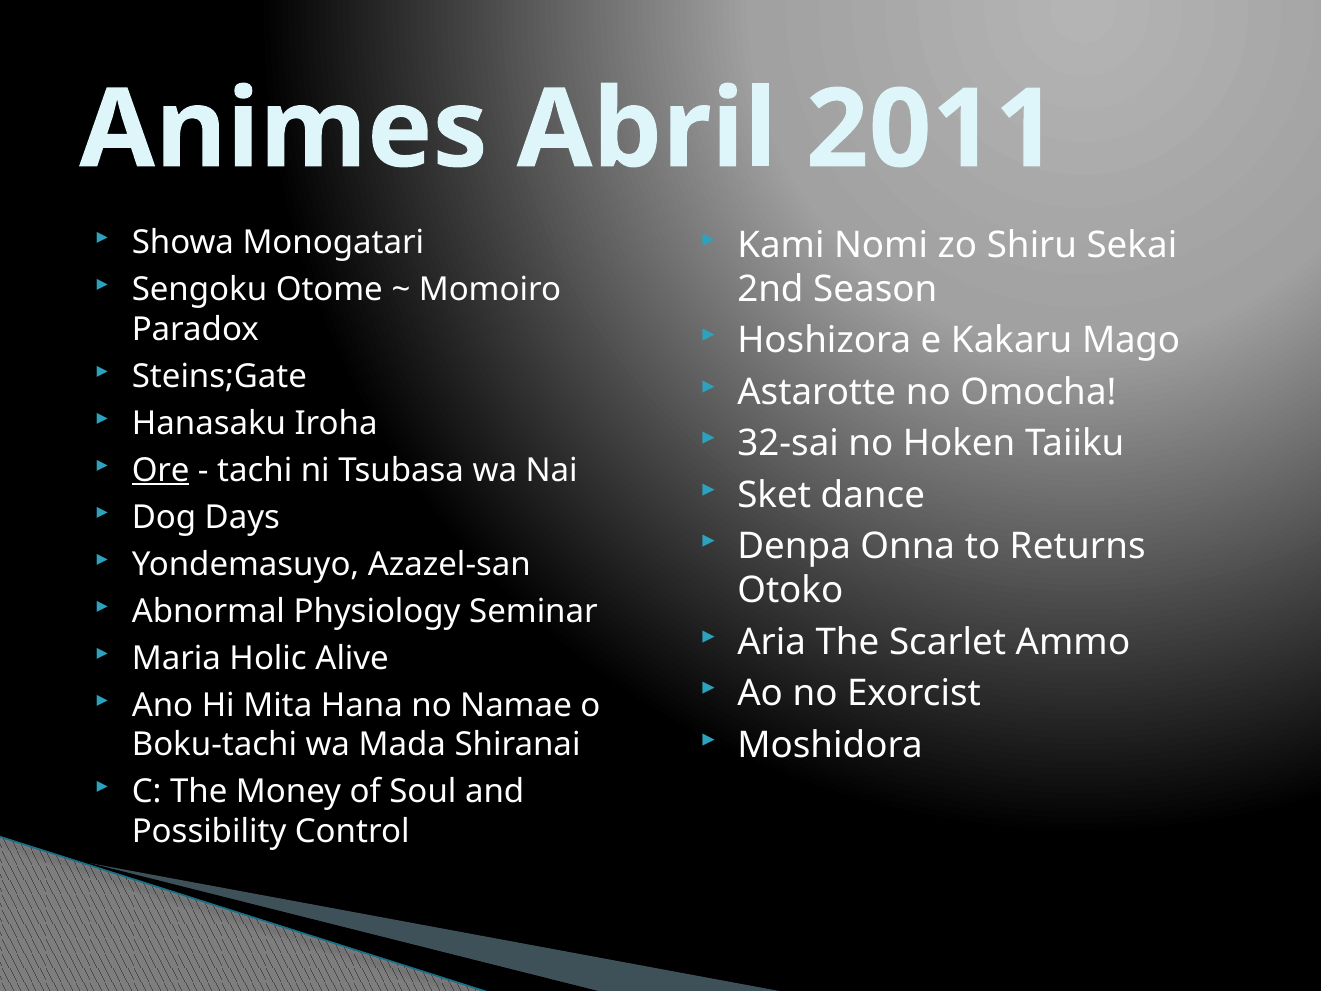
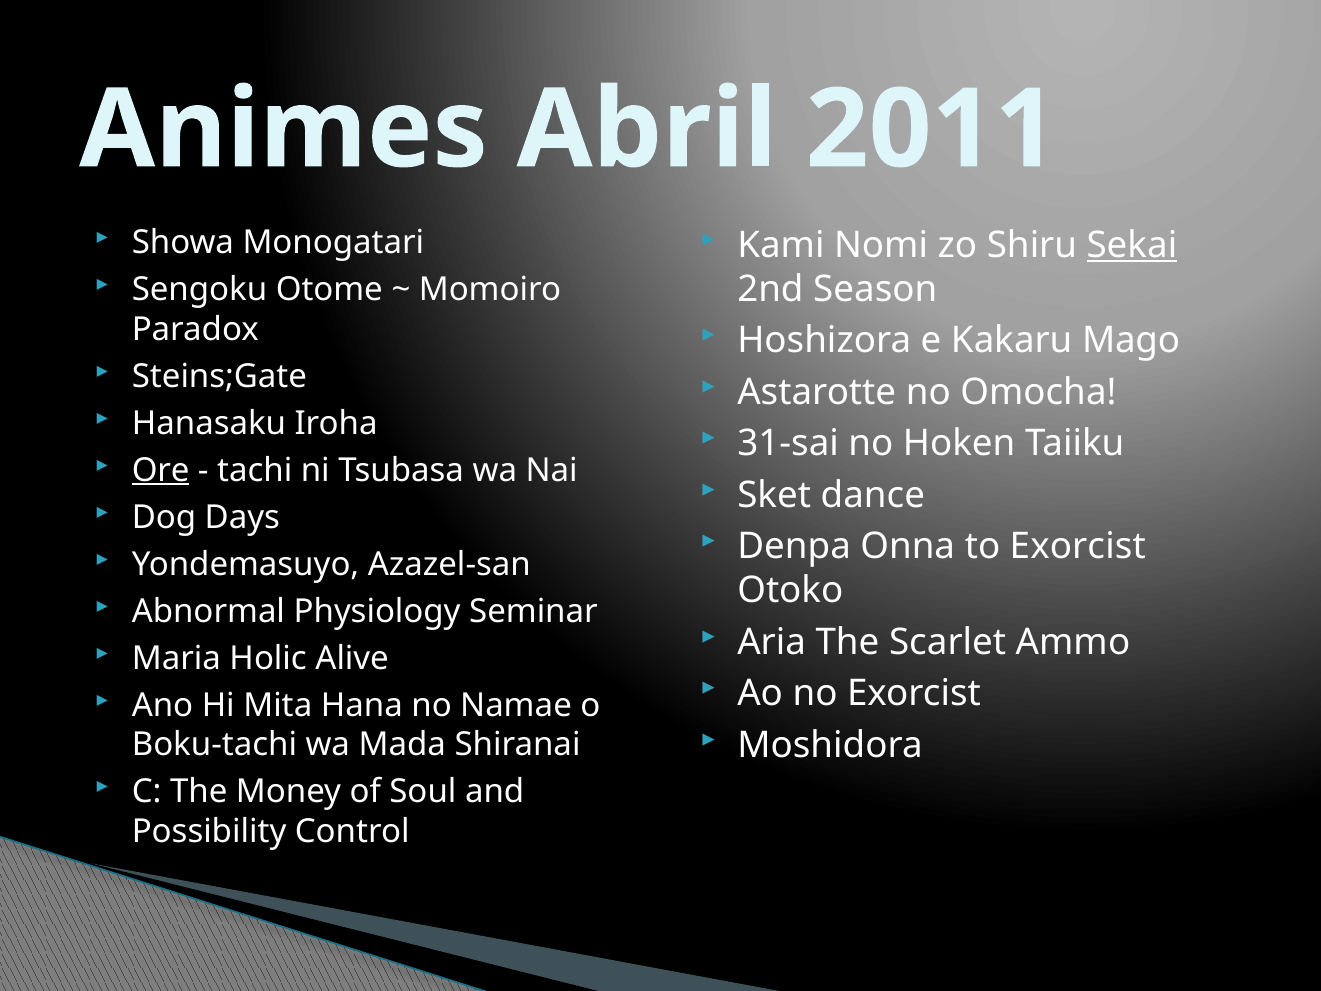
Sekai underline: none -> present (1132, 245)
32-sai: 32-sai -> 31-sai (788, 444)
to Returns: Returns -> Exorcist (1078, 546)
